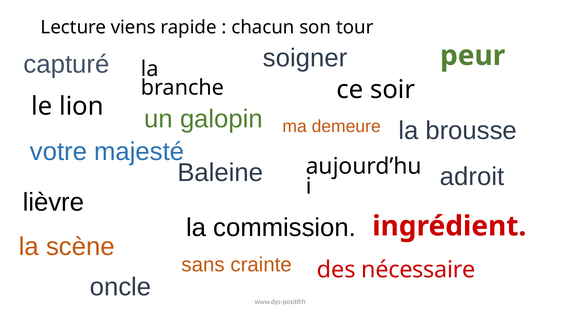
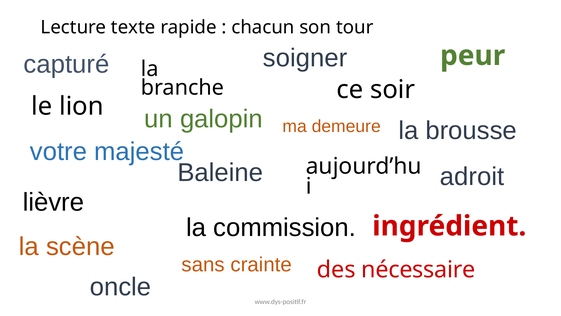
viens: viens -> texte (133, 27)
